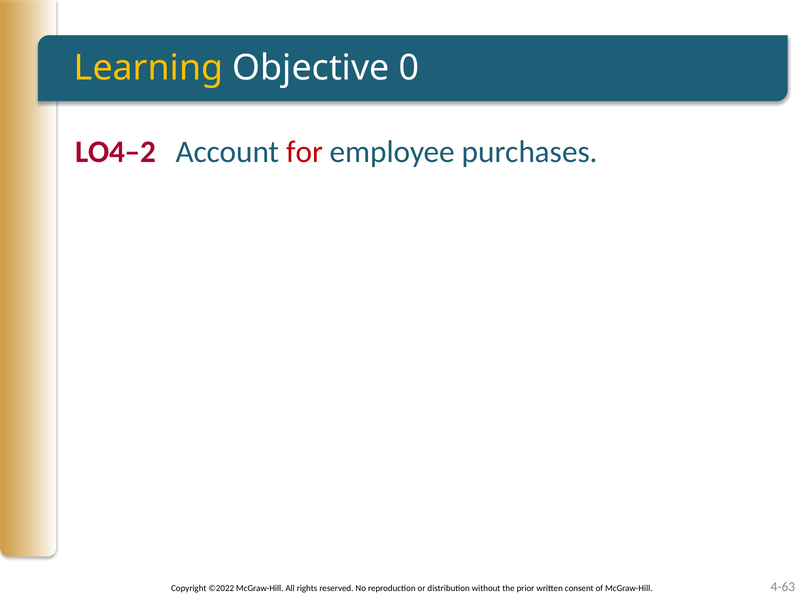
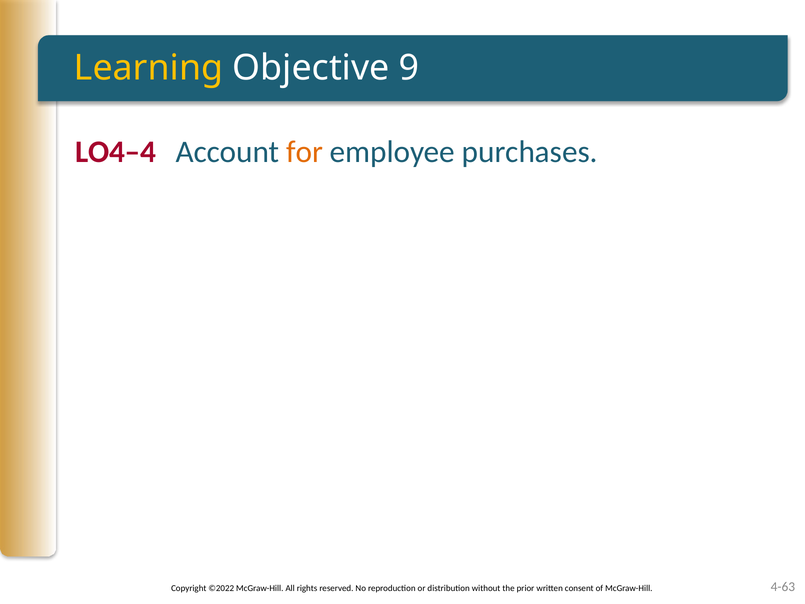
0: 0 -> 9 (409, 68)
LO4–2: LO4–2 -> LO4–4 (116, 152)
for colour: red -> orange (305, 152)
